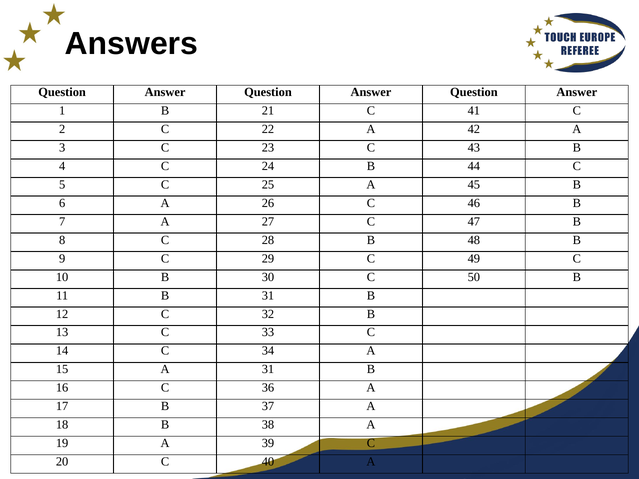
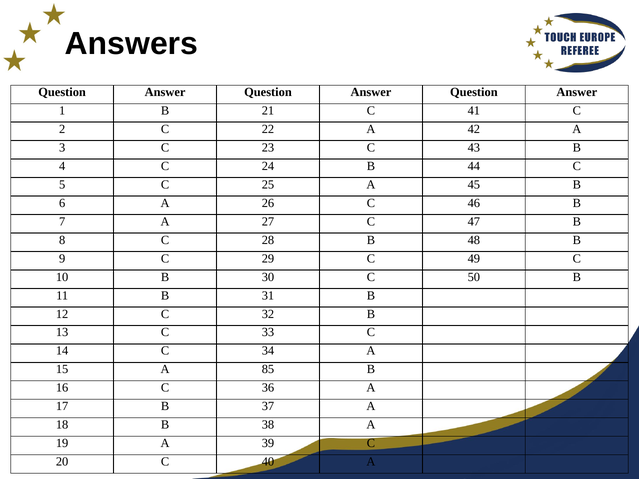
A 31: 31 -> 85 (268, 370)
